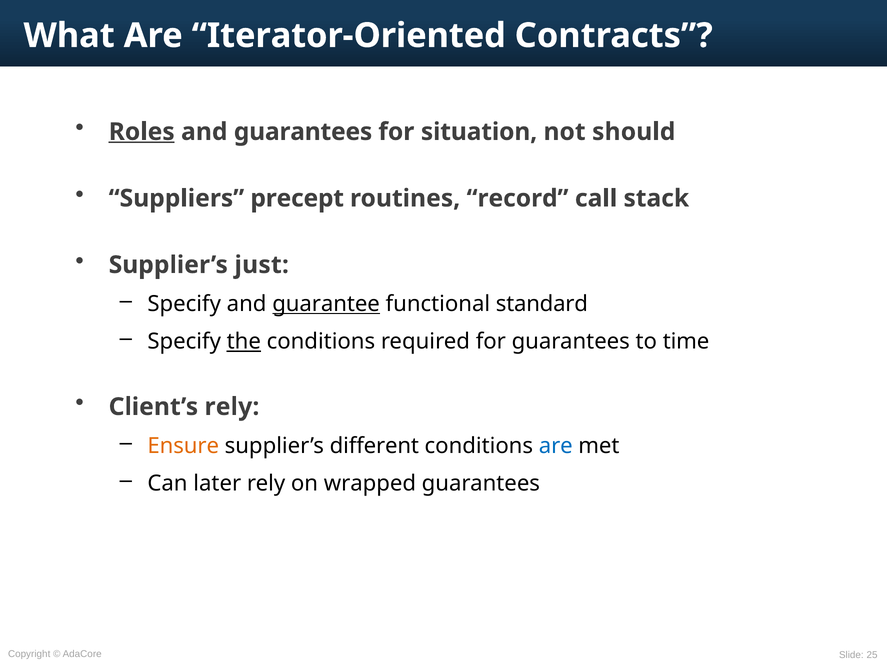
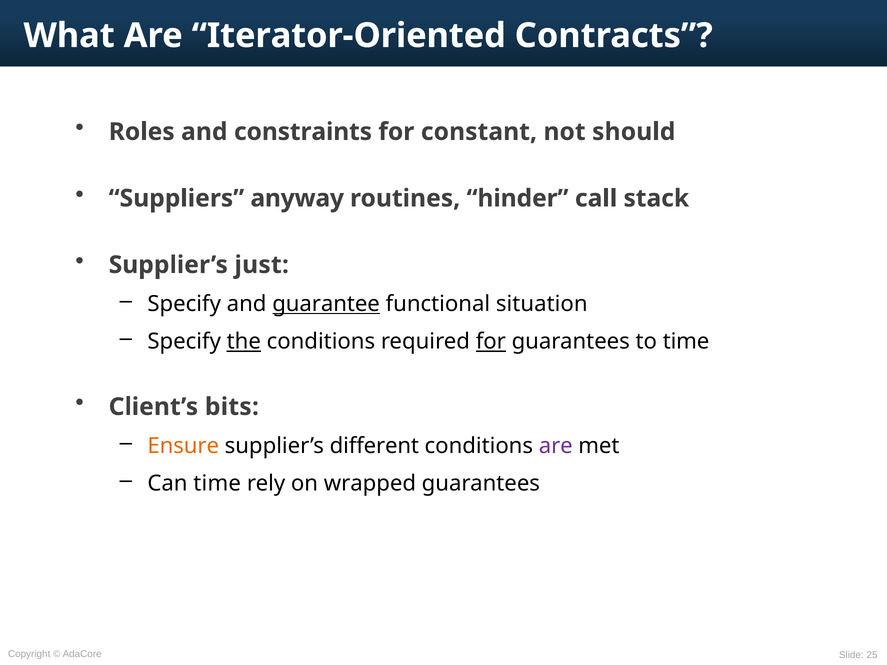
Roles underline: present -> none (142, 132)
and guarantees: guarantees -> constraints (303, 132)
situation: situation -> constant (479, 132)
precept: precept -> anyway (297, 198)
record: record -> hinder (518, 198)
standard: standard -> situation (542, 304)
for underline: none -> present (491, 342)
Client’s rely: rely -> bits (232, 407)
are colour: blue -> purple (556, 446)
Can later: later -> time (217, 484)
